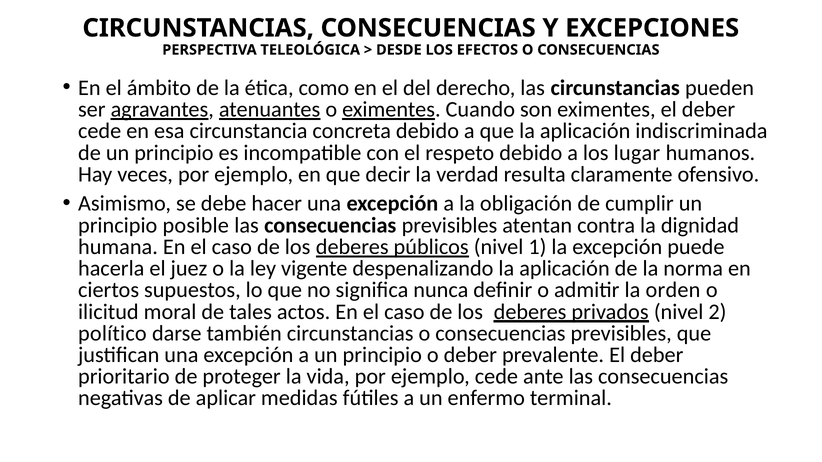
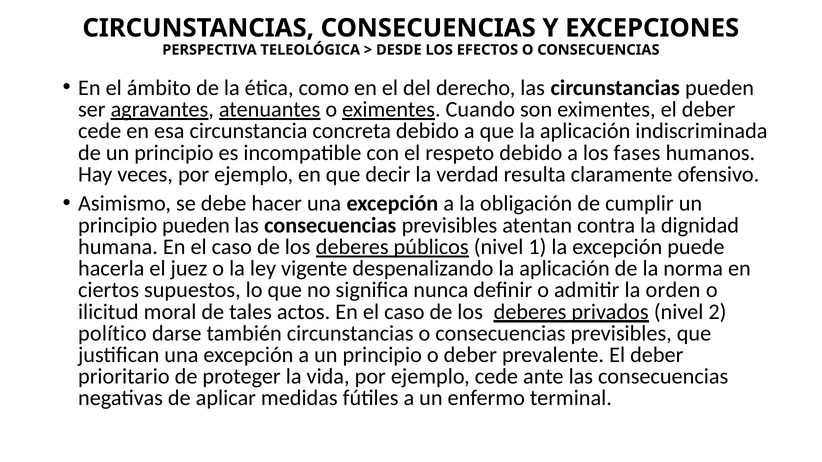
lugar: lugar -> fases (637, 153)
principio posible: posible -> pueden (196, 225)
